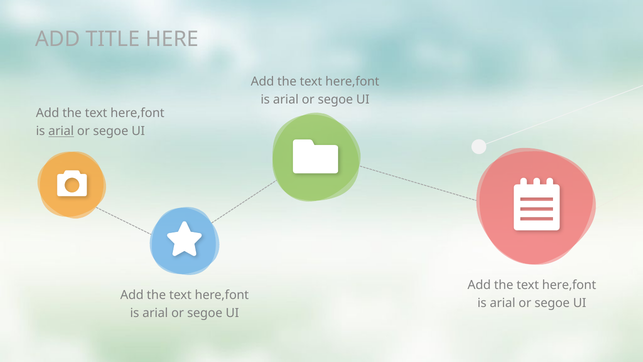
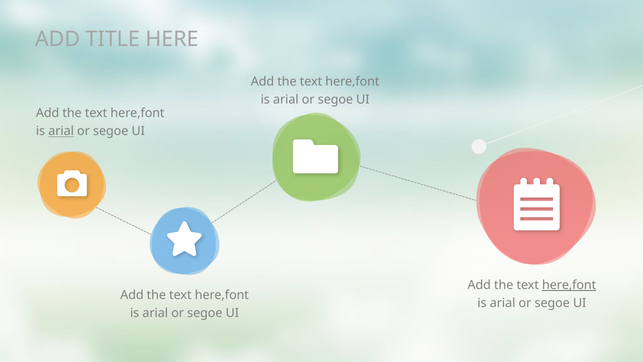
here,font underline: none -> present (569, 285)
